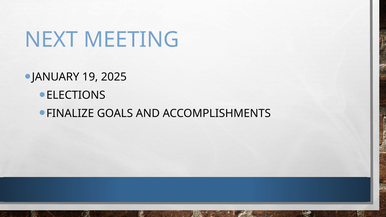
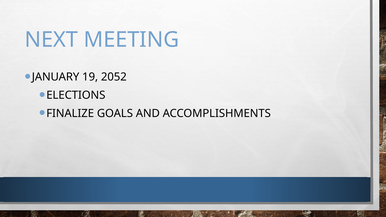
2025: 2025 -> 2052 (114, 77)
